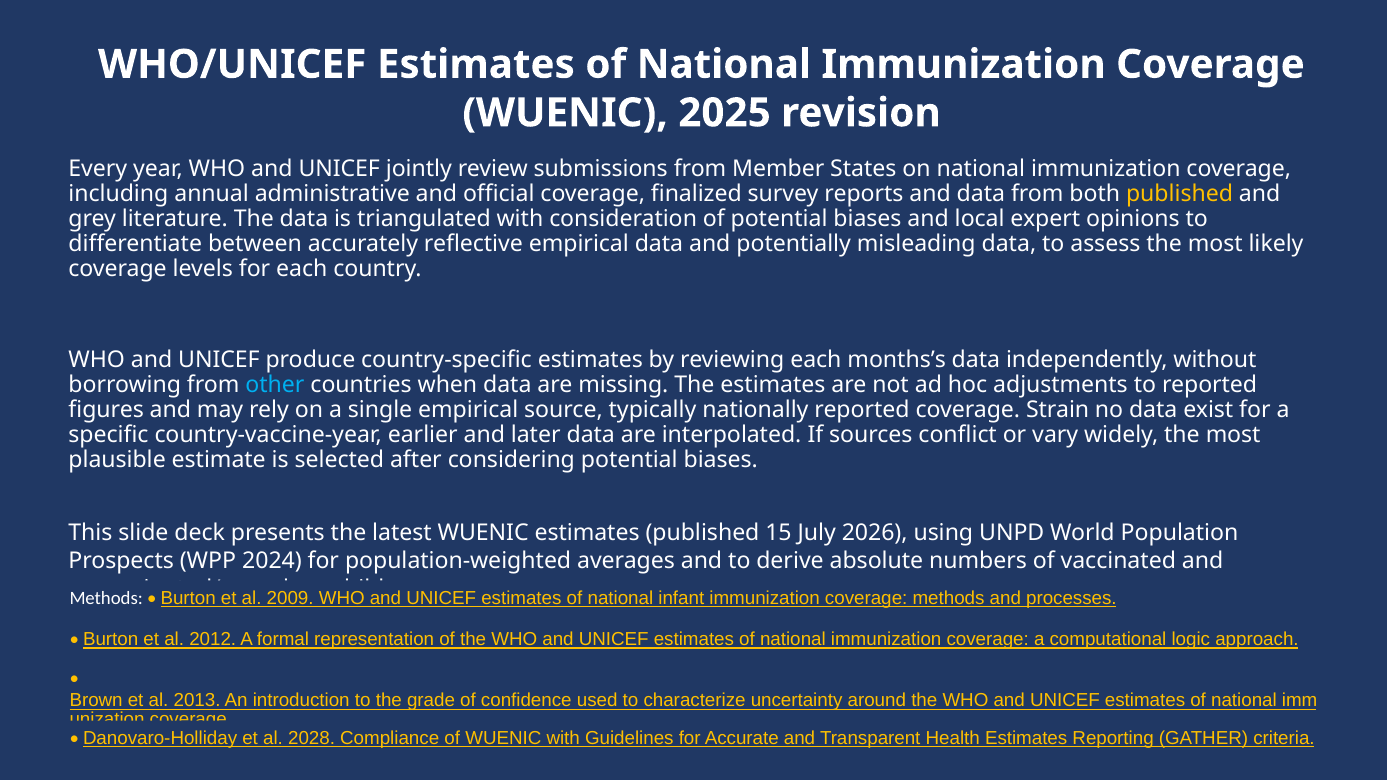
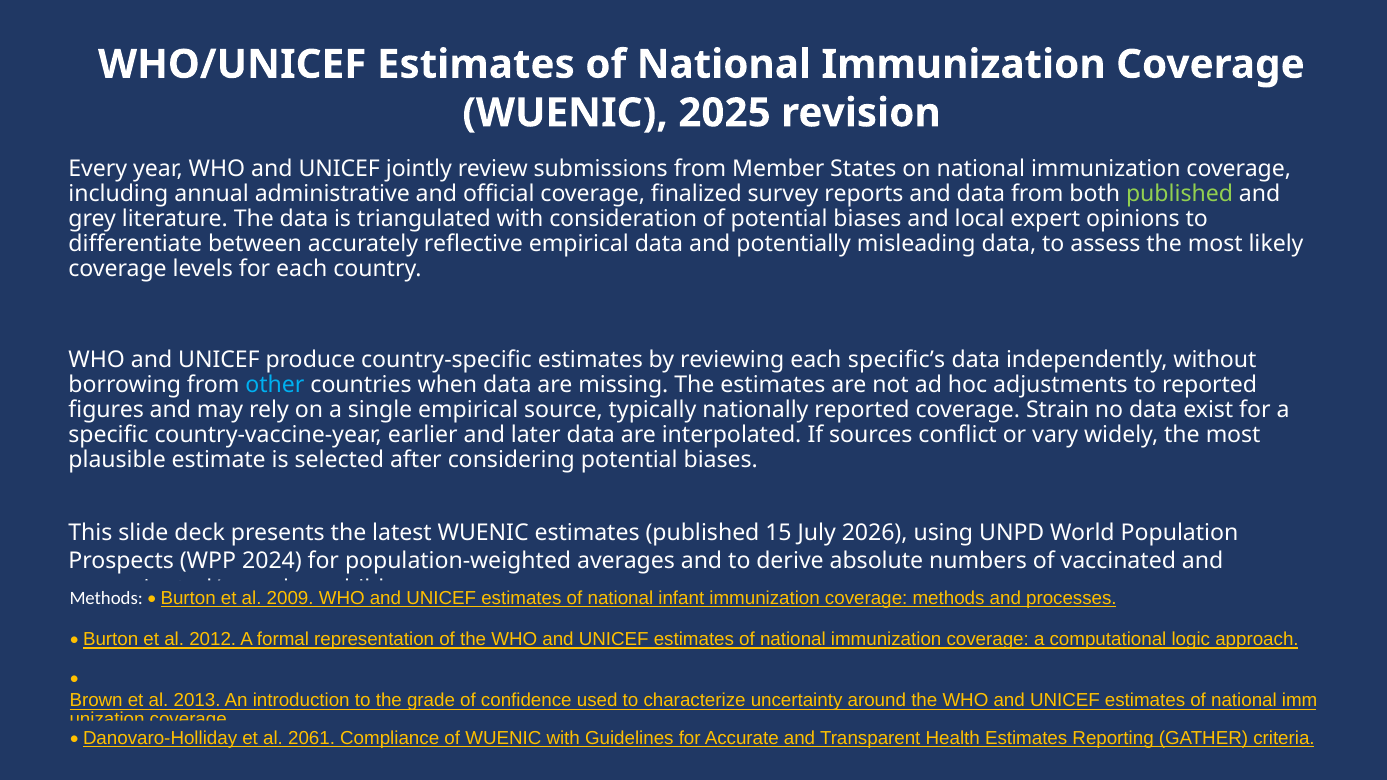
published colour: yellow -> light green (1180, 194)
months’s: months’s -> specific’s (897, 360)
2028: 2028 -> 2061 (312, 739)
